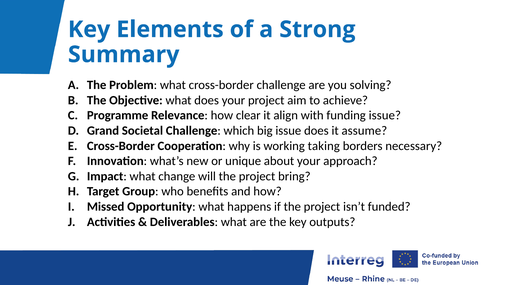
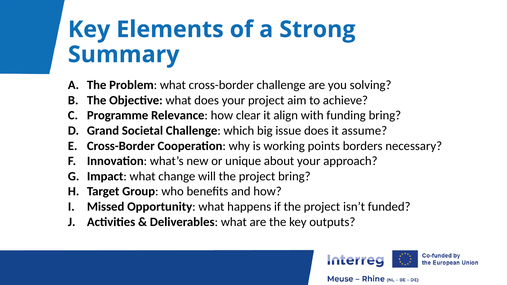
funding issue: issue -> bring (385, 116)
taking: taking -> points (324, 146)
